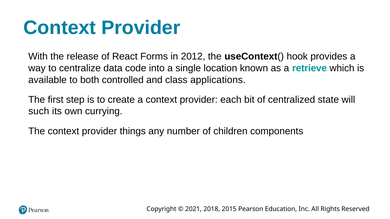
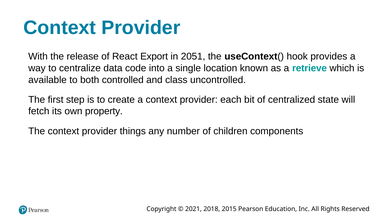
Forms: Forms -> Export (154, 57)
2012: 2012 -> 2051 (193, 57)
applications: applications -> uncontrolled (218, 80)
such: such -> fetch (39, 111)
currying: currying -> property (104, 111)
